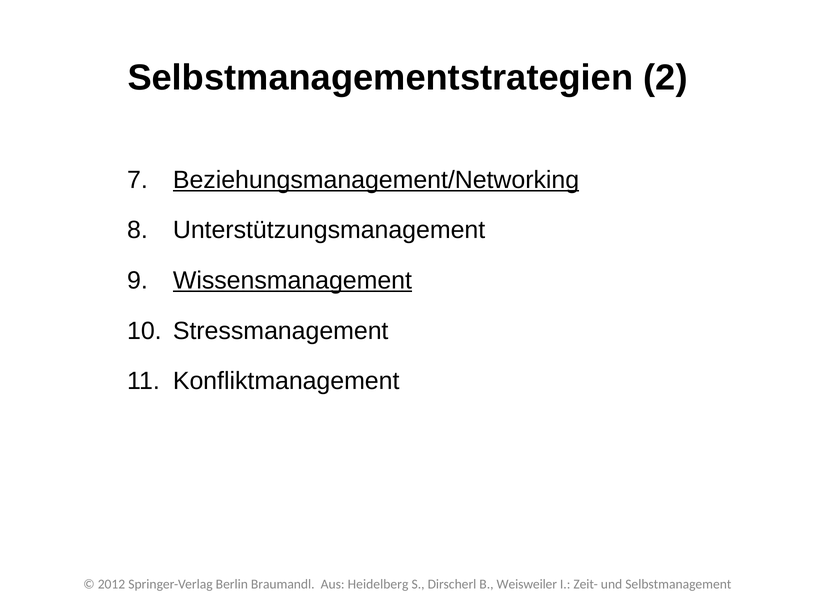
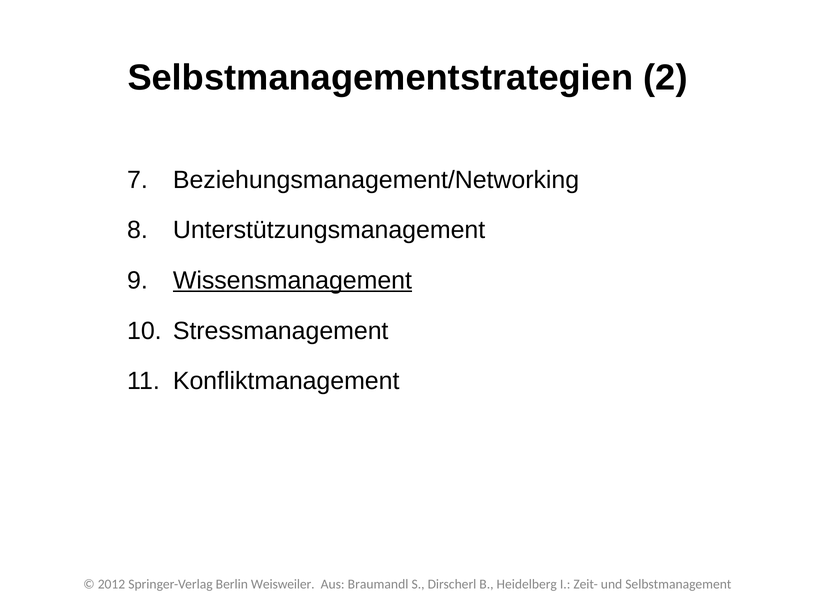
Beziehungsmanagement/Networking underline: present -> none (376, 180)
Braumandl: Braumandl -> Weisweiler (283, 584)
Heidelberg: Heidelberg -> Braumandl (378, 584)
Weisweiler: Weisweiler -> Heidelberg (527, 584)
